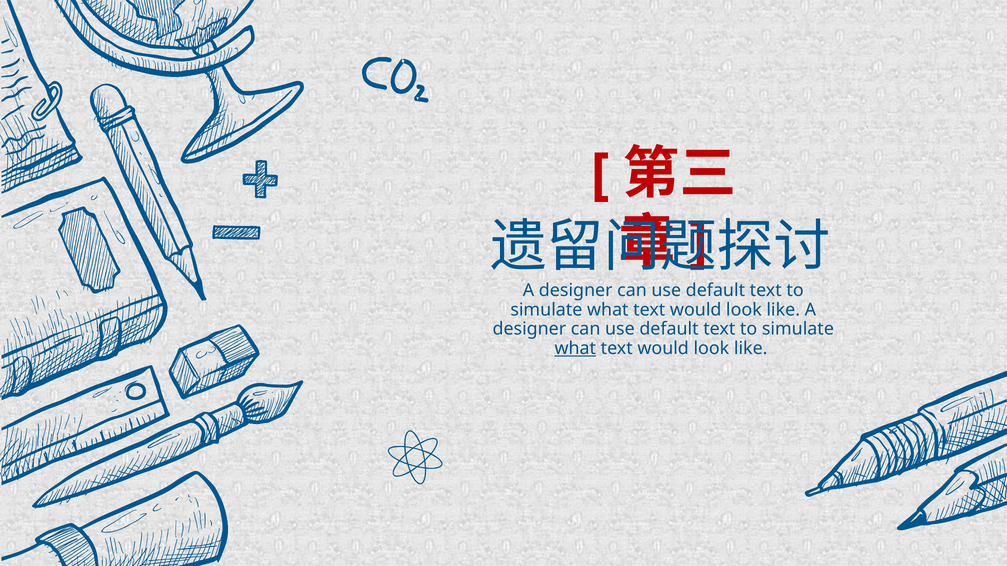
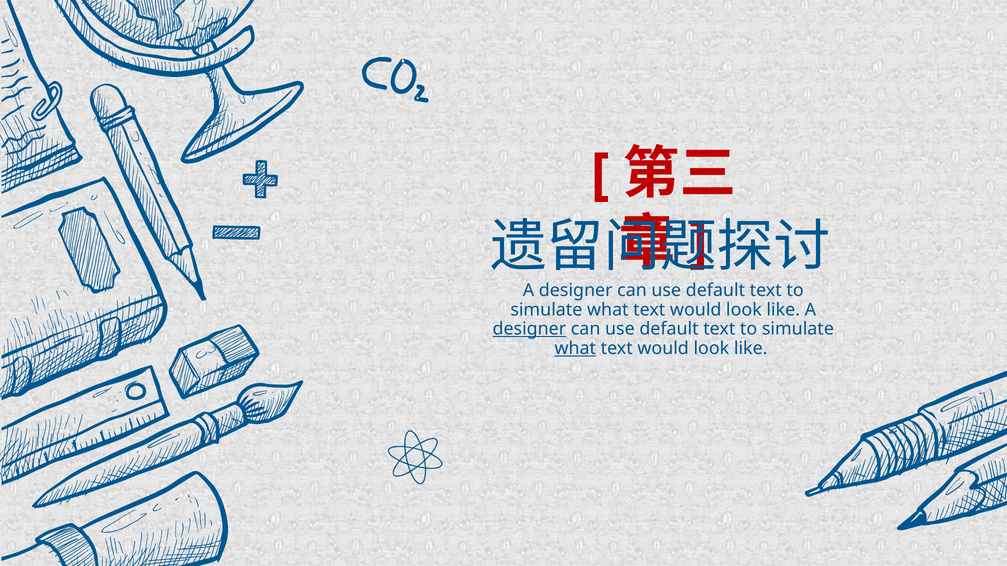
designer underline: none -> present (529, 329)
